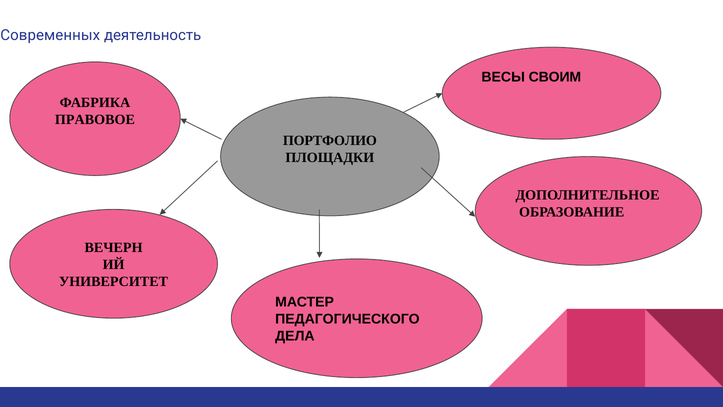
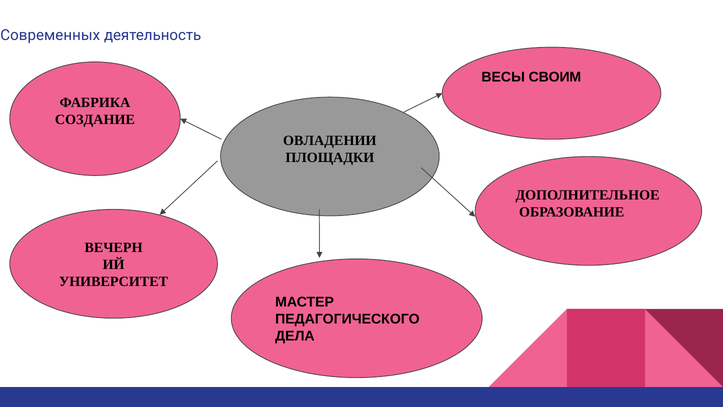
ПРАВОВОЕ: ПРАВОВОЕ -> СОЗДАНИЕ (95, 120)
ПОРТФОЛИО: ПОРТФОЛИО -> ОВЛАДЕНИИ (330, 140)
